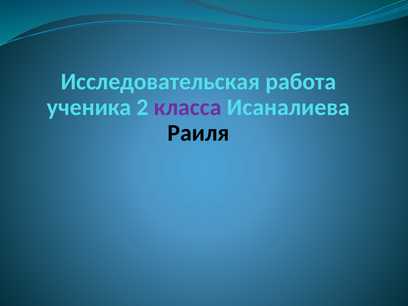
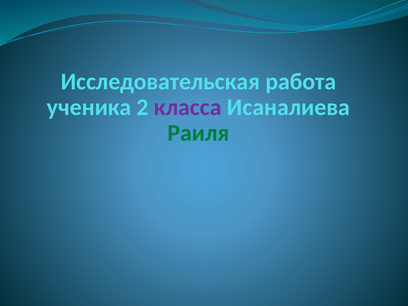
Раиля colour: black -> green (199, 133)
